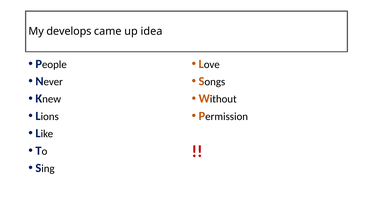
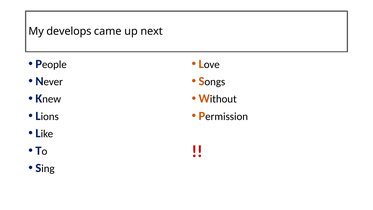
idea: idea -> next (152, 31)
